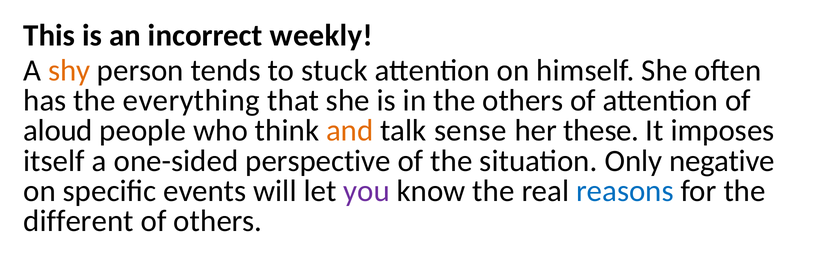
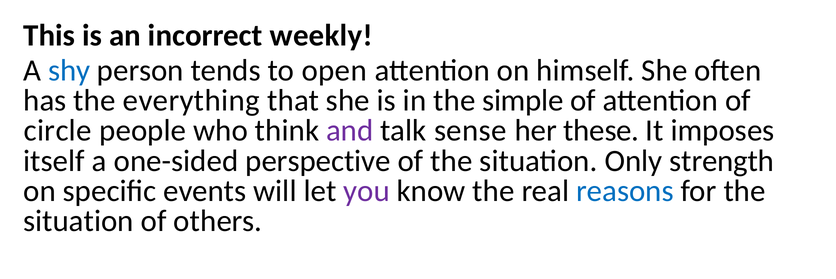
shy colour: orange -> blue (69, 70)
stuck: stuck -> open (334, 70)
the others: others -> simple (523, 100)
aloud: aloud -> circle (58, 131)
and colour: orange -> purple (350, 131)
negative: negative -> strength (722, 161)
different: different -> situation (79, 221)
